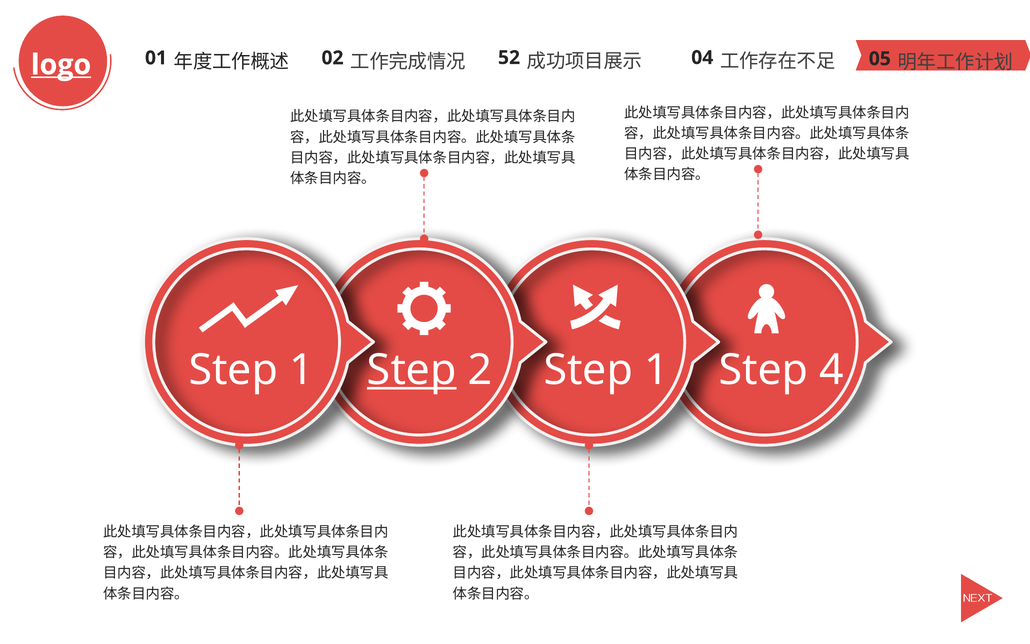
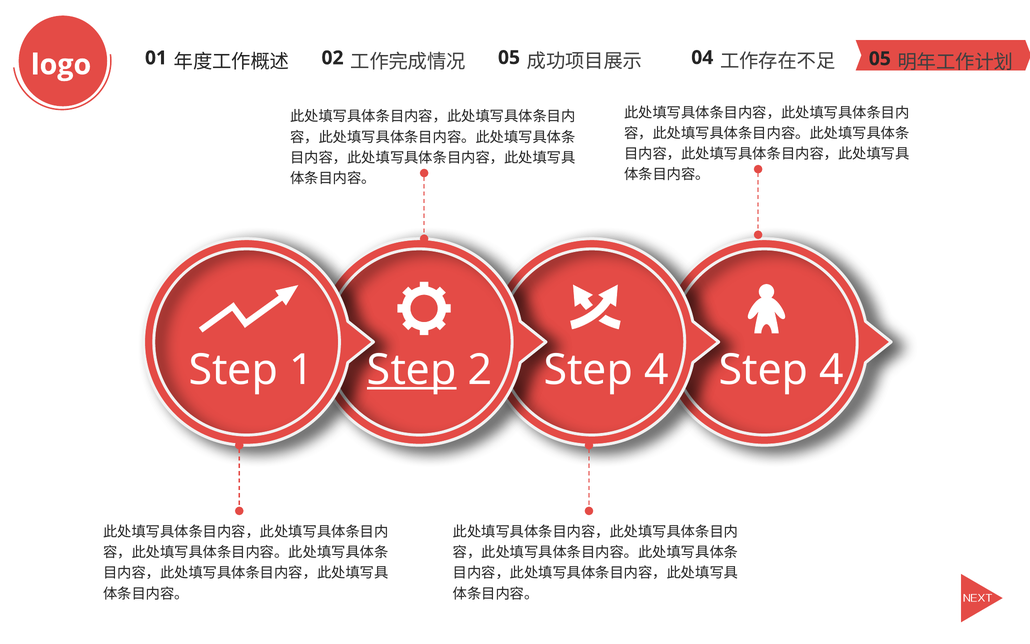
logo underline: present -> none (61, 65)
52: 52 -> 05 (509, 58)
2 Step 1: 1 -> 4 (656, 370)
